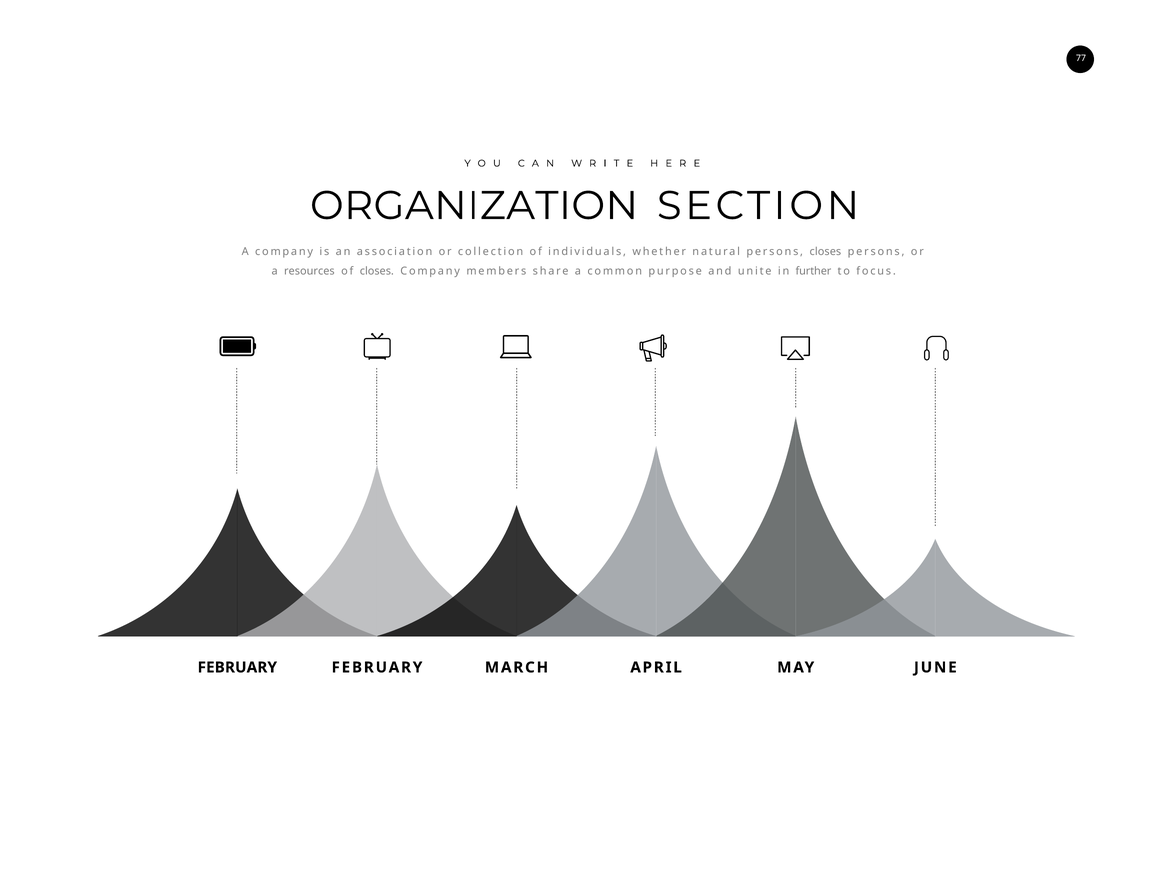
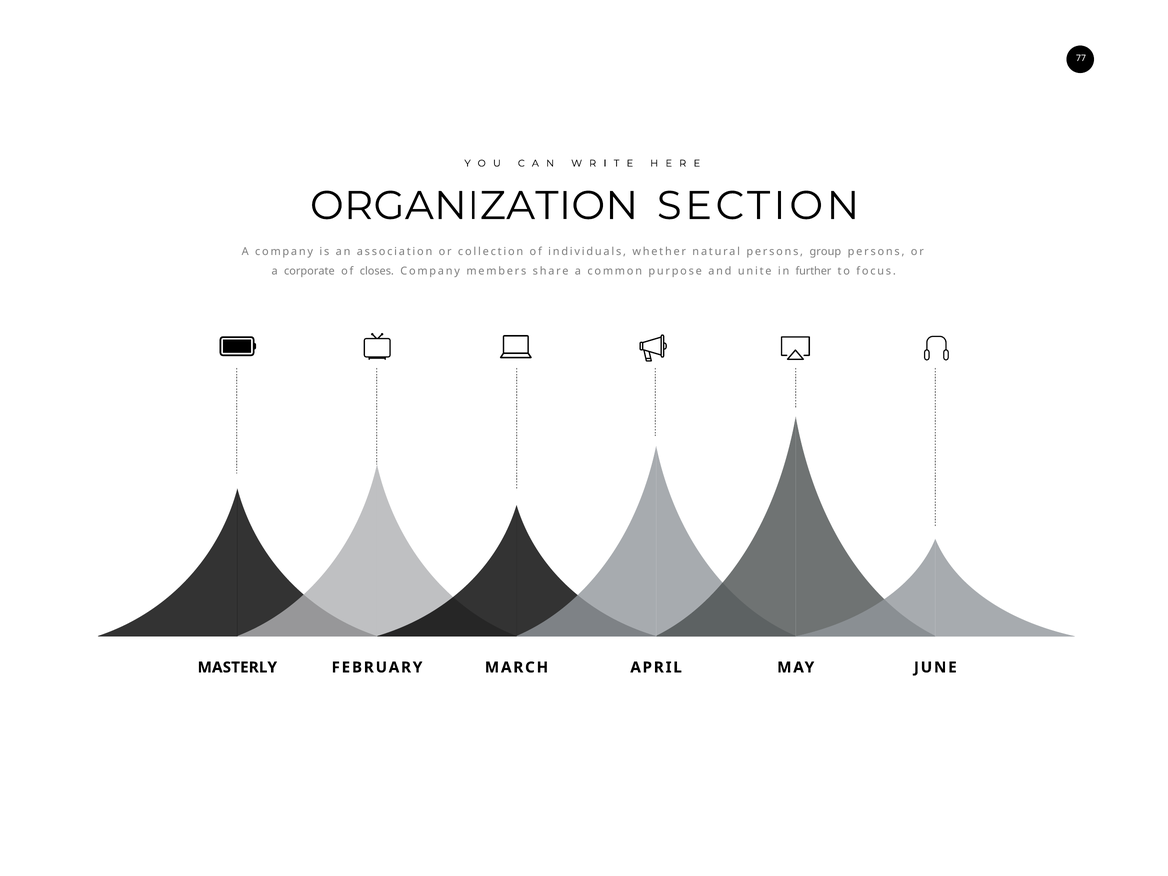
persons closes: closes -> group (825, 252)
resources: resources -> corporate (309, 271)
FEBRUARY: FEBRUARY -> MASTERLY (237, 667)
